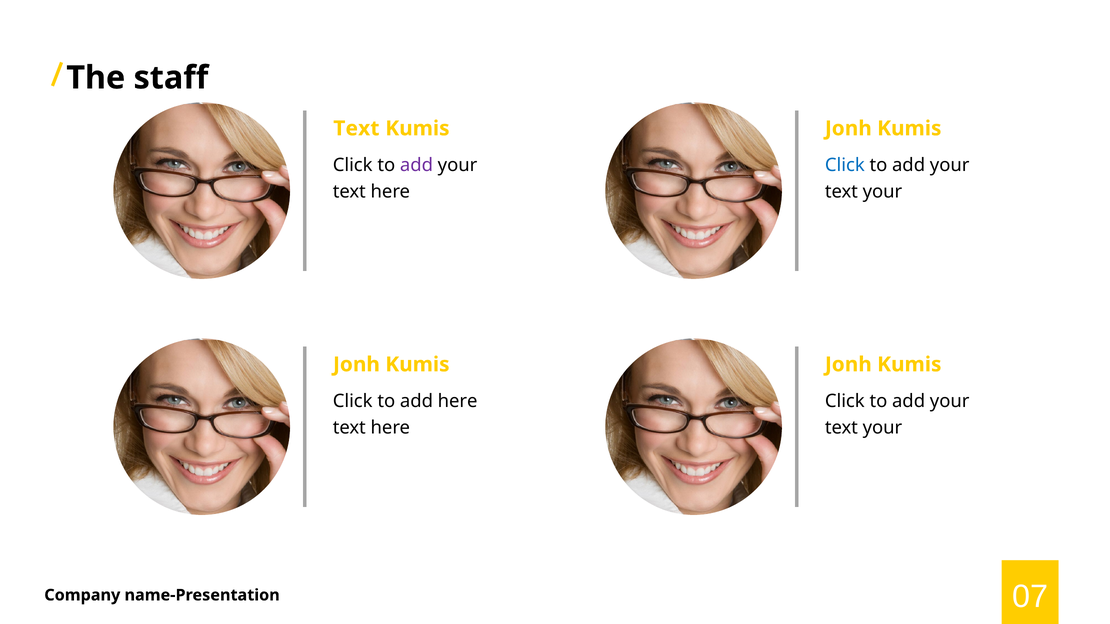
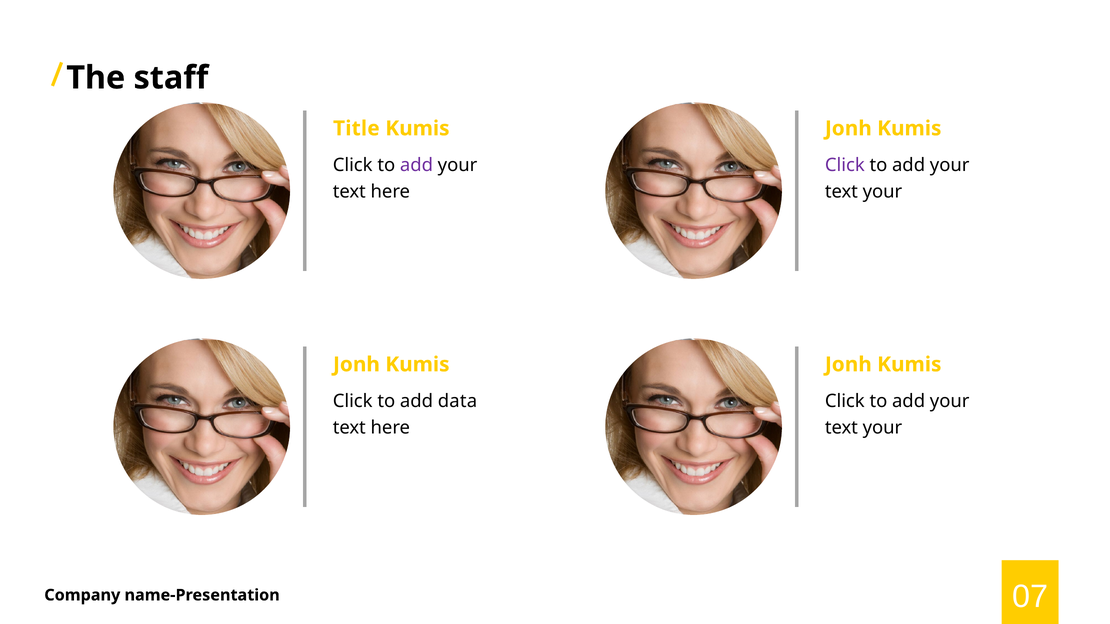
Text: Text -> Title (356, 129)
Click colour: blue -> purple (845, 165)
add here: here -> data (457, 401)
